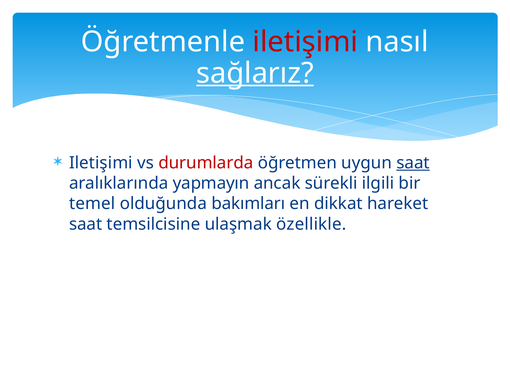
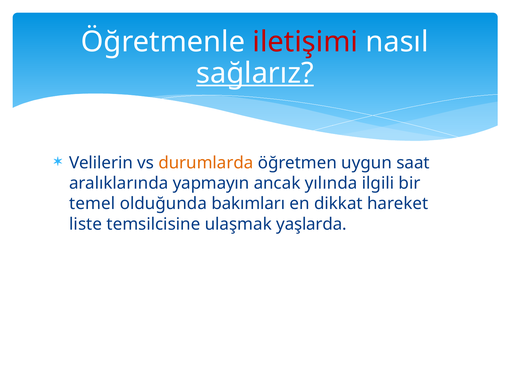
Iletişimi: Iletişimi -> Velilerin (101, 163)
durumlarda colour: red -> orange (206, 163)
saat underline: present -> none (413, 163)
sürekli: sürekli -> yılında (331, 184)
saat: saat -> liste (86, 224)
özellikle: özellikle -> yaşlarda (311, 224)
